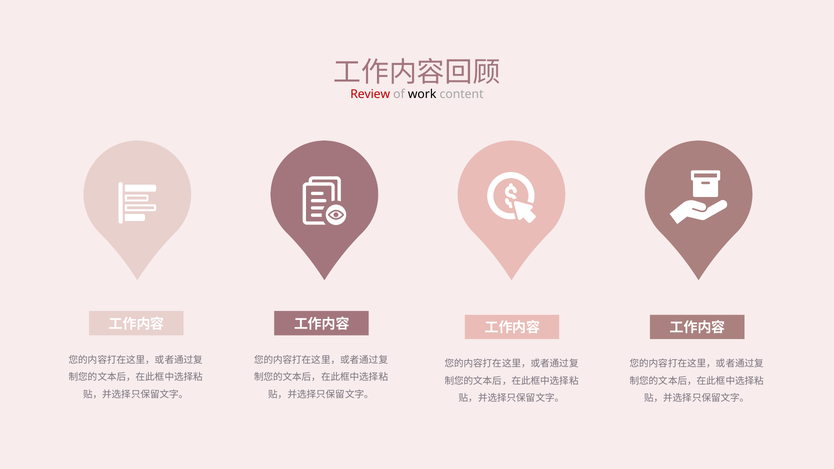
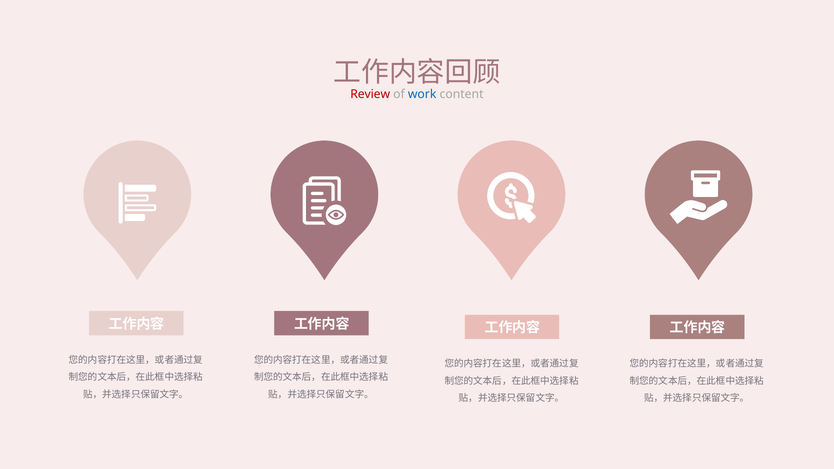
work colour: black -> blue (422, 94)
